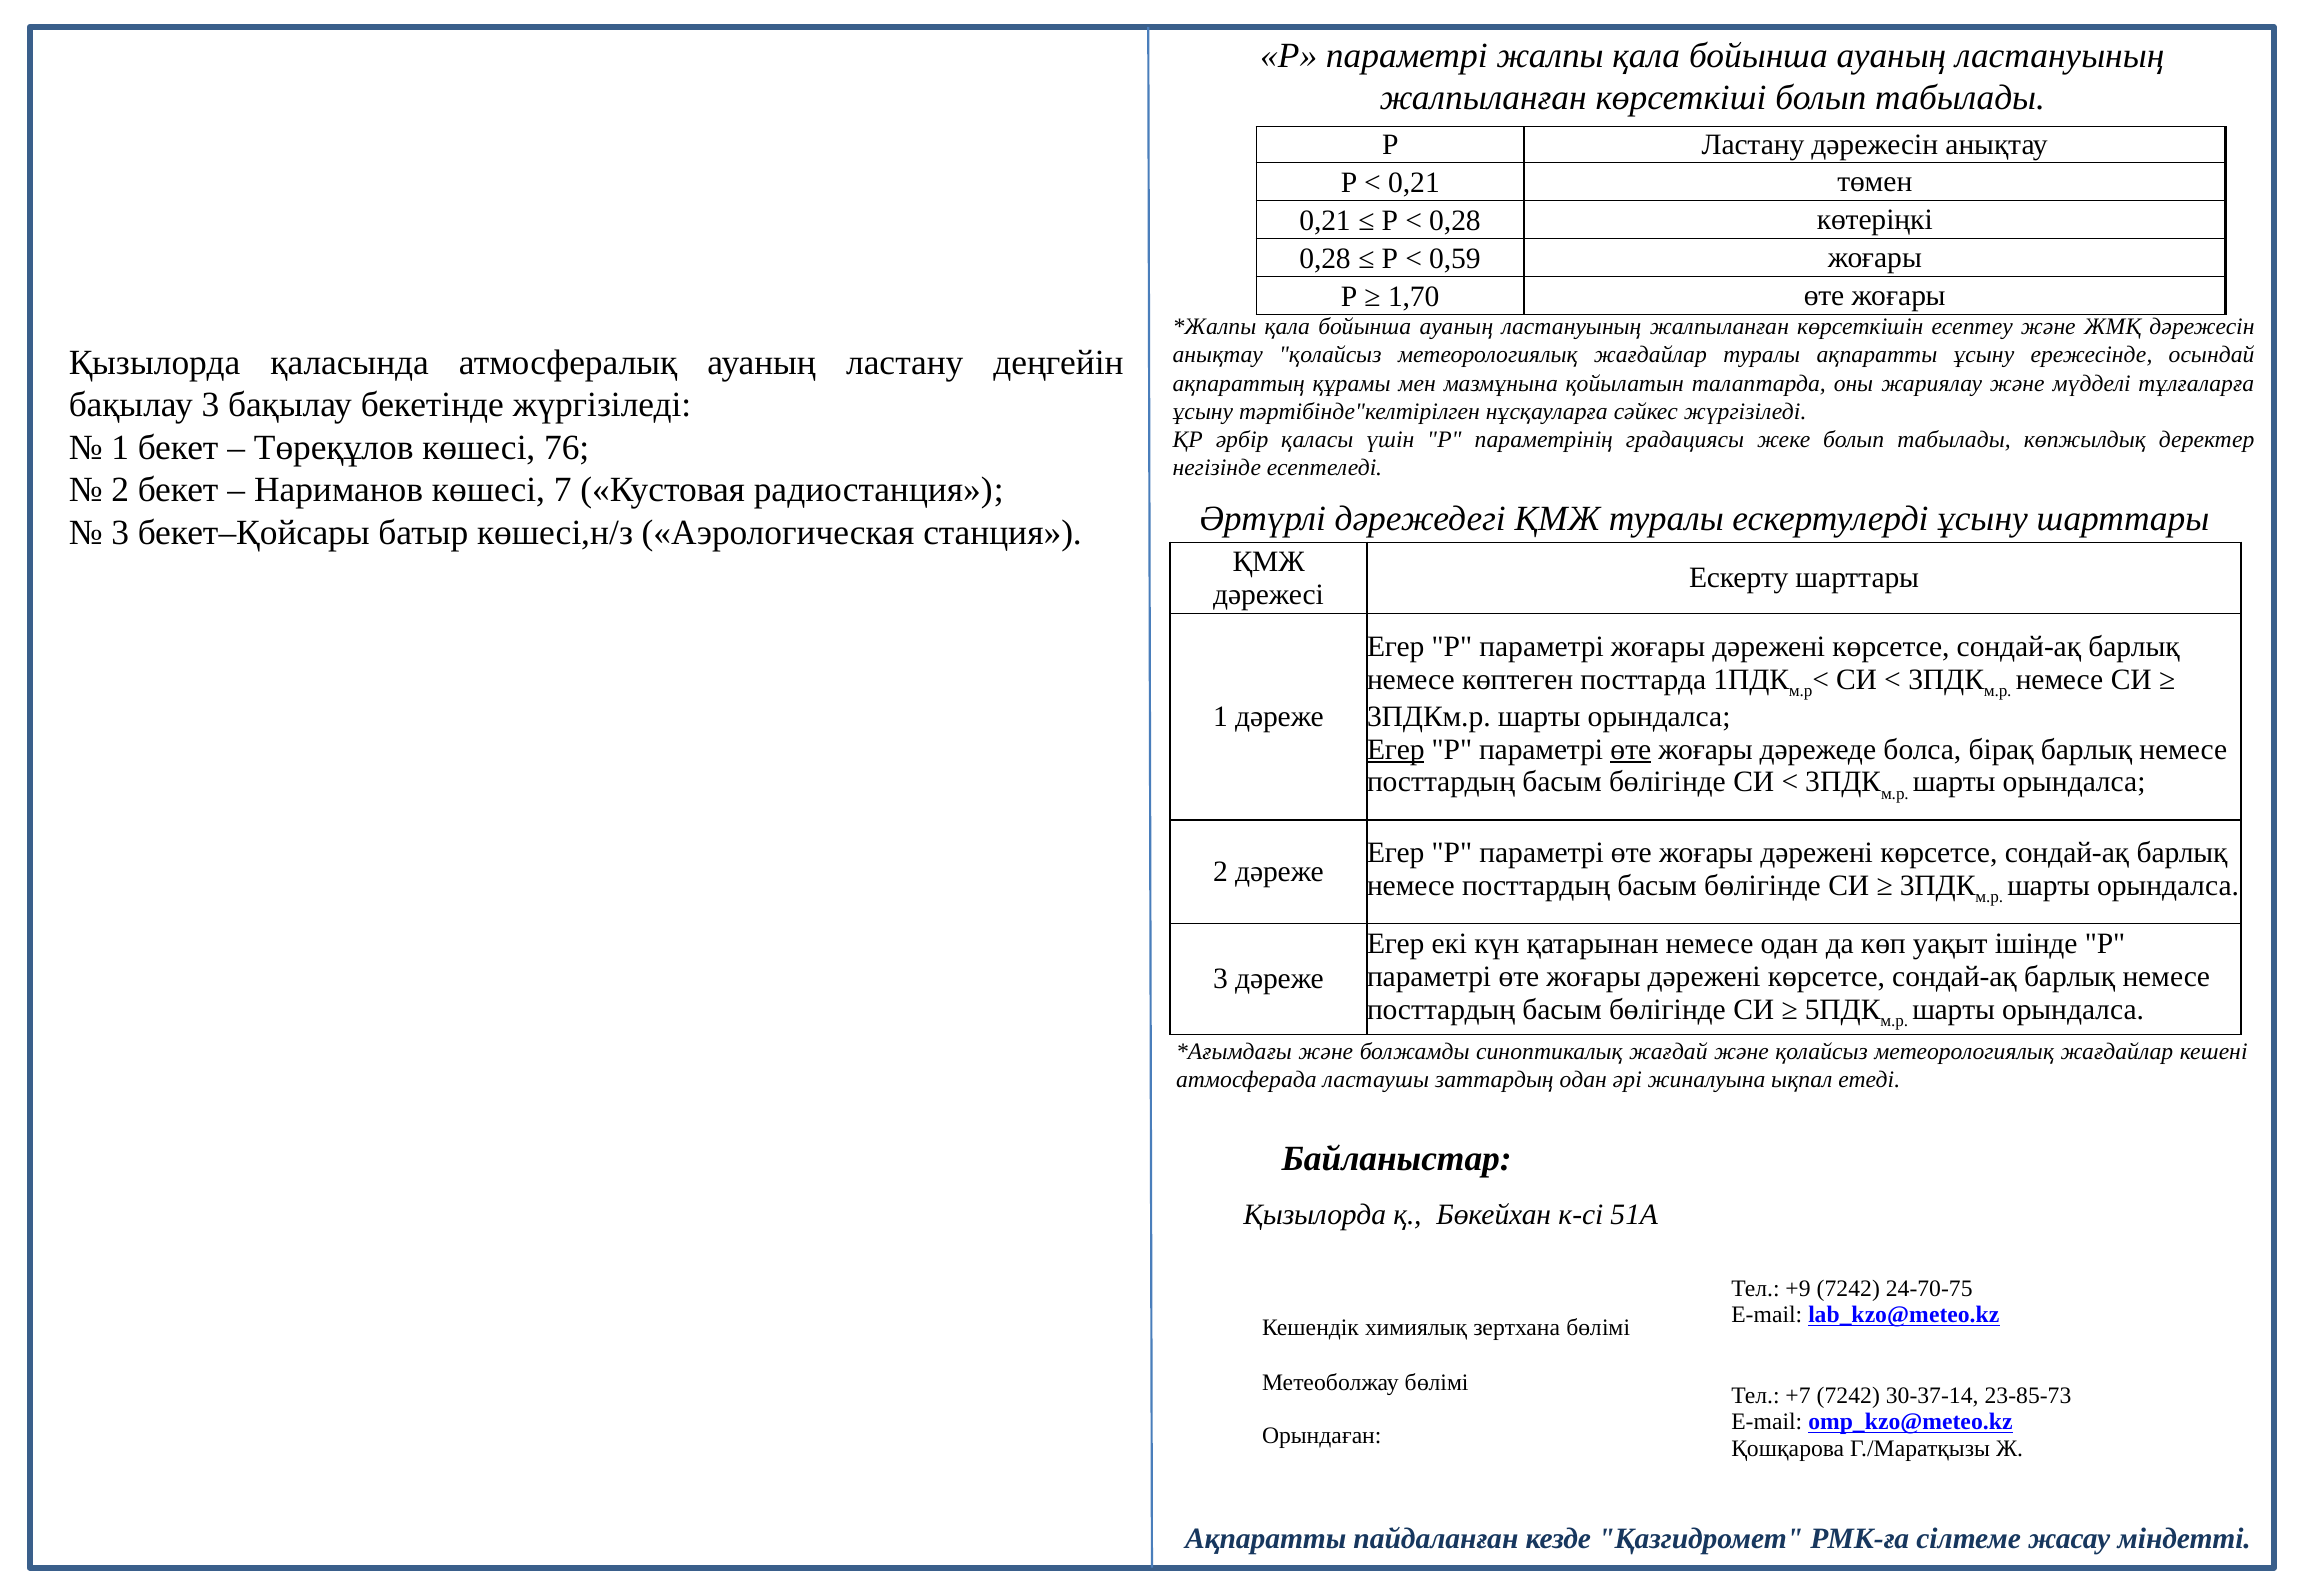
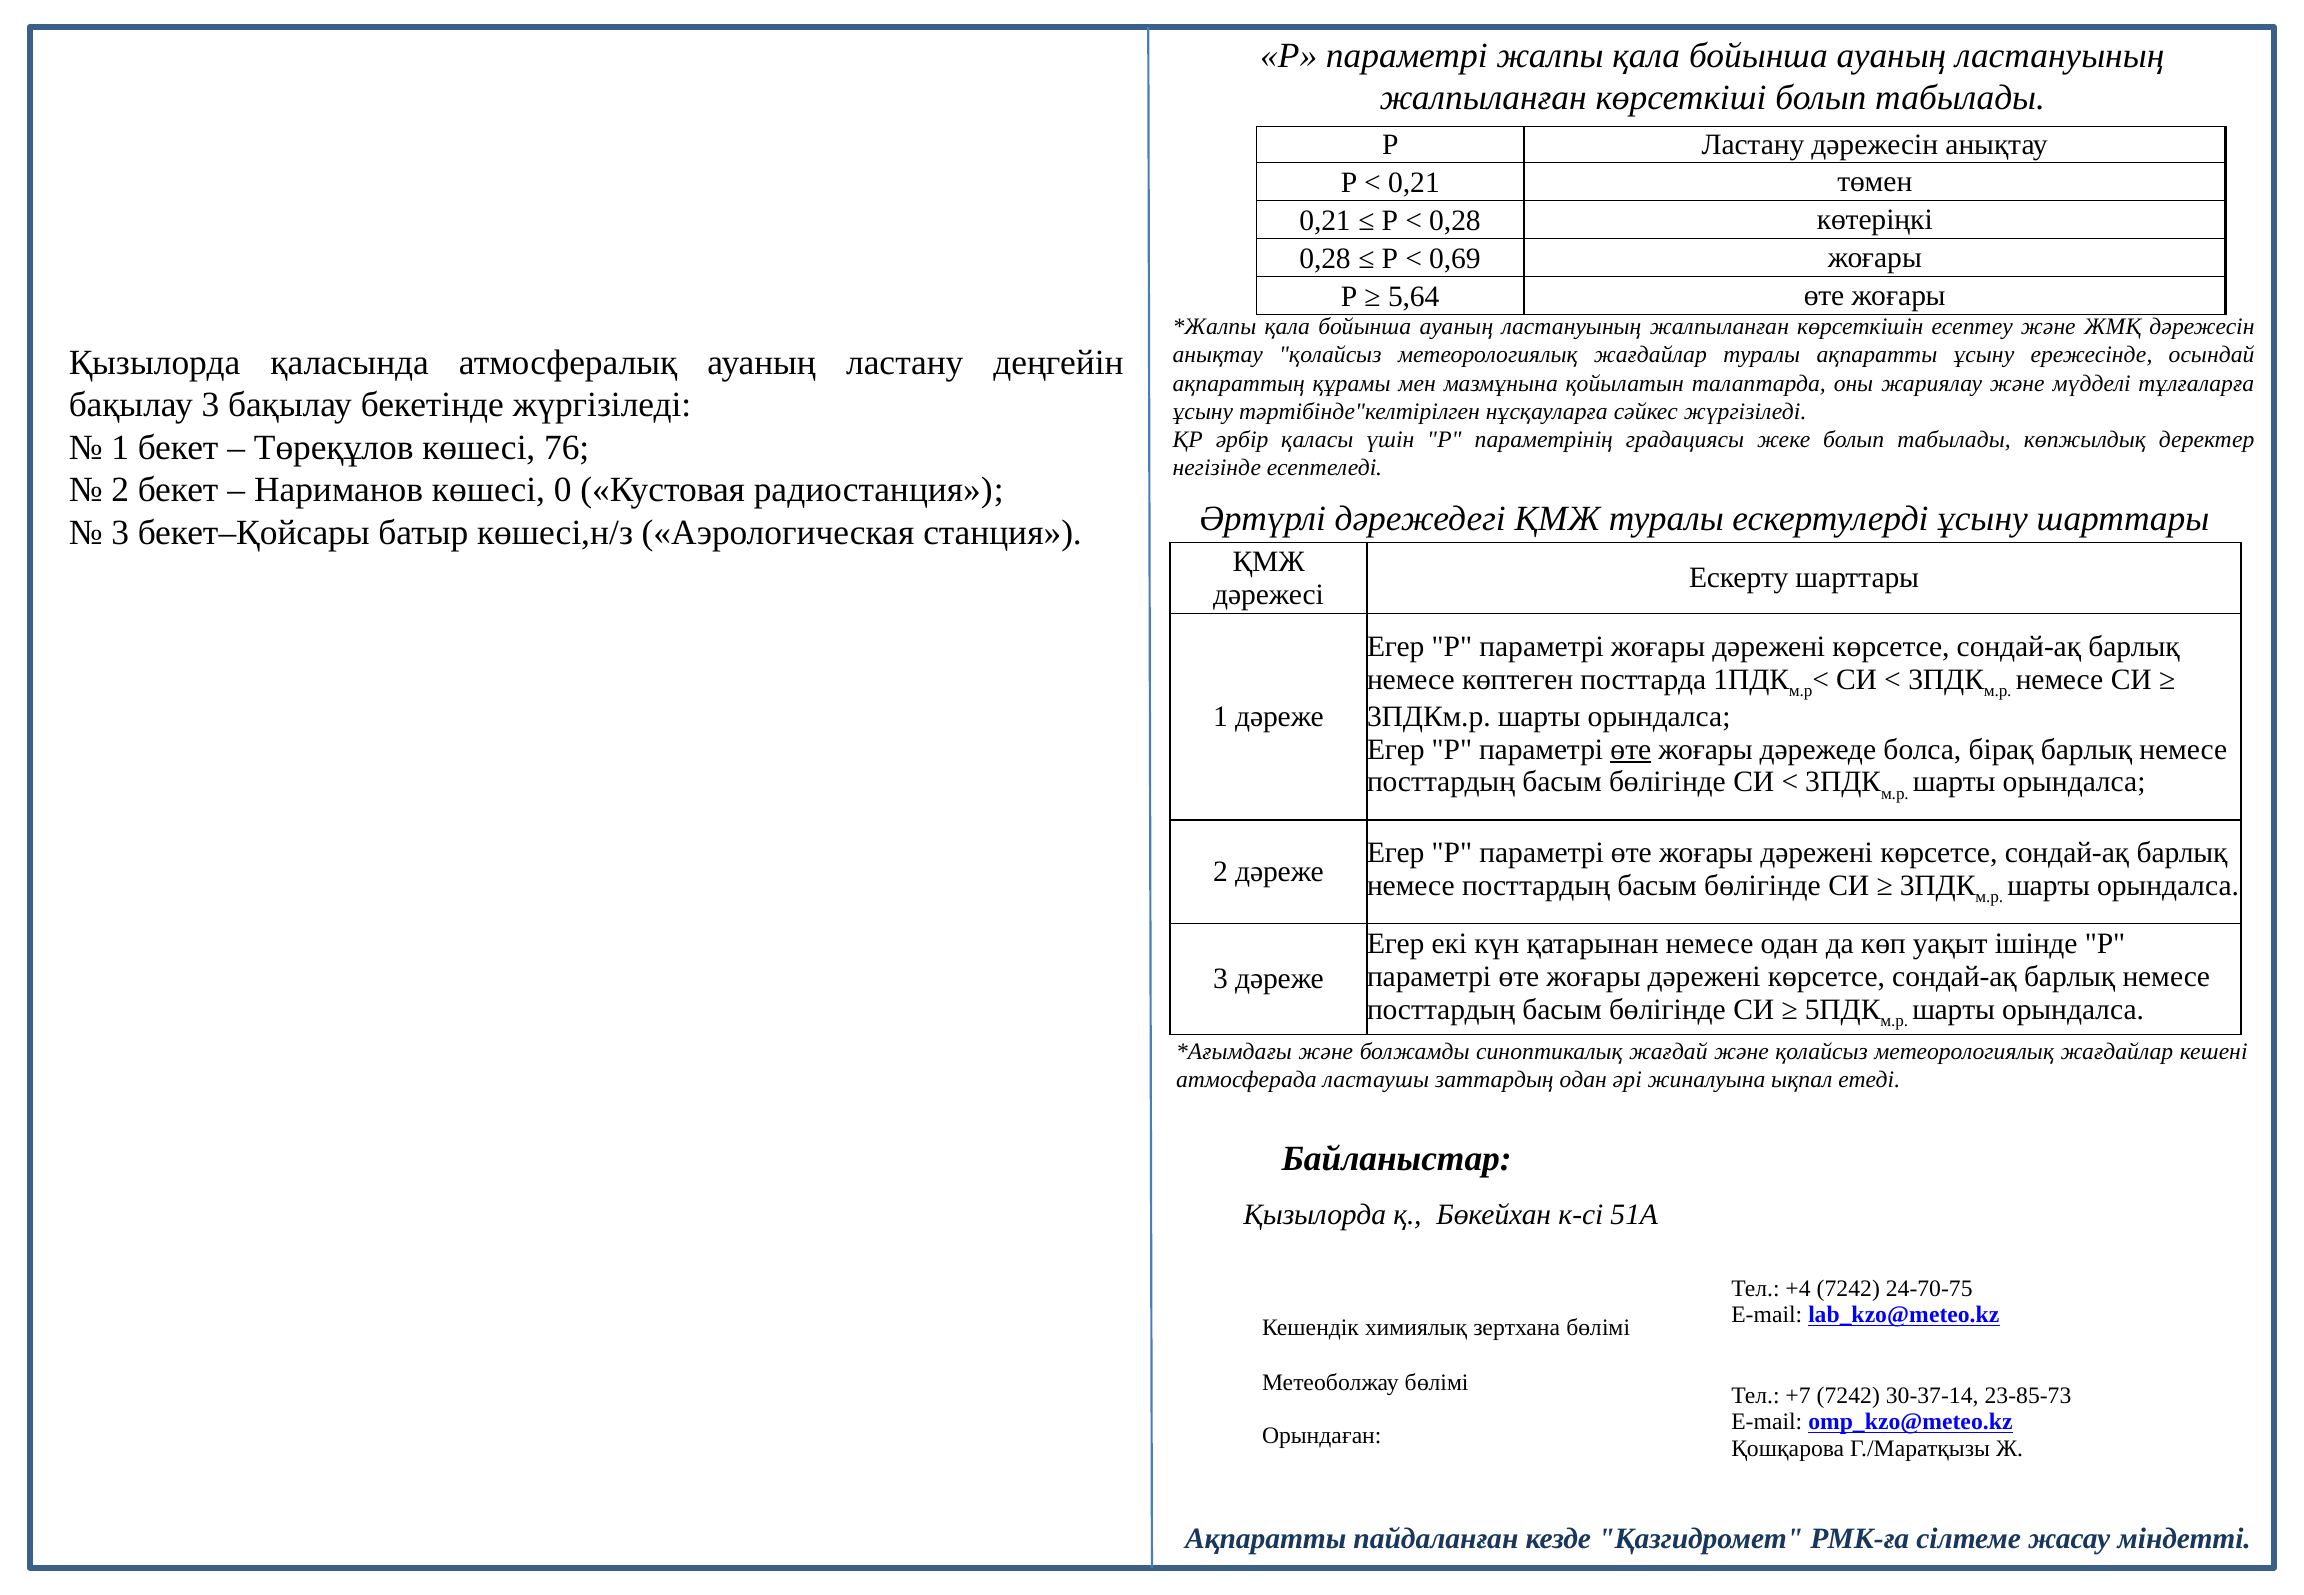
0,59: 0,59 -> 0,69 (1455, 259)
1,70: 1,70 -> 5,64 (1414, 297)
7: 7 -> 0 (563, 490)
Егер underline: present -> none (1396, 749)
+9: +9 -> +4 (1798, 1289)
